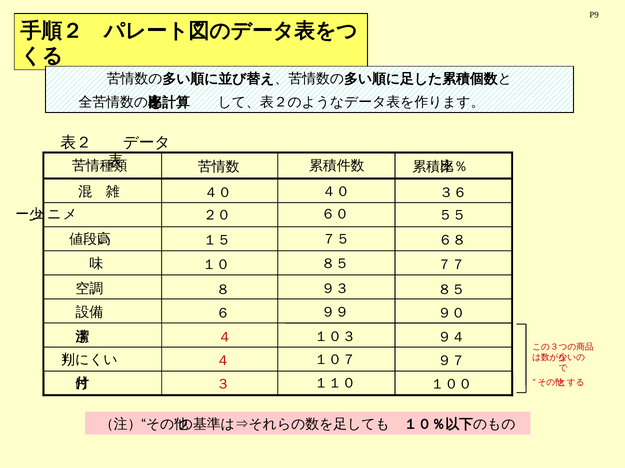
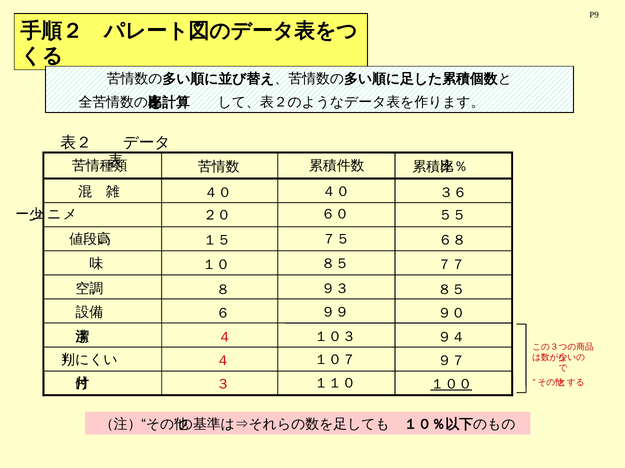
１００ underline: none -> present (451, 385)
